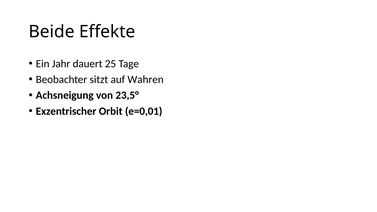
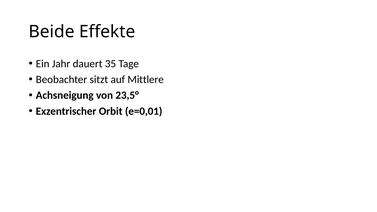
25: 25 -> 35 (110, 64)
Wahren: Wahren -> Mittlere (146, 80)
